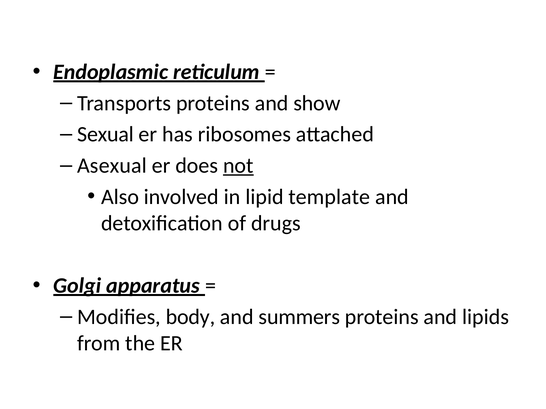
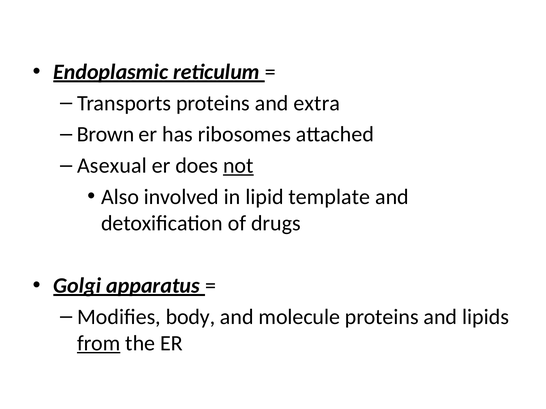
show: show -> extra (317, 103)
Sexual: Sexual -> Brown (106, 135)
summers: summers -> molecule (299, 317)
from underline: none -> present (99, 344)
